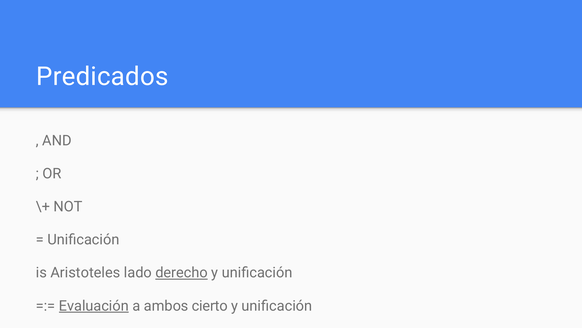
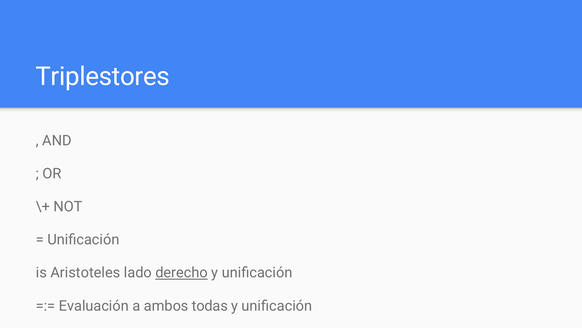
Predicados: Predicados -> Triplestores (103, 76)
Evaluación underline: present -> none (94, 305)
cierto: cierto -> todas (210, 305)
